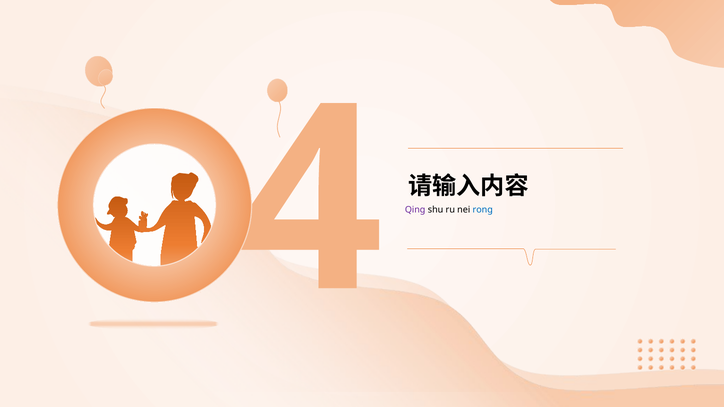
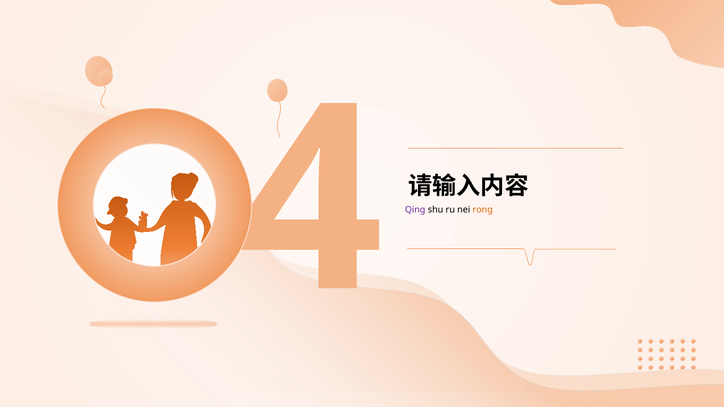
rong colour: blue -> orange (483, 210)
